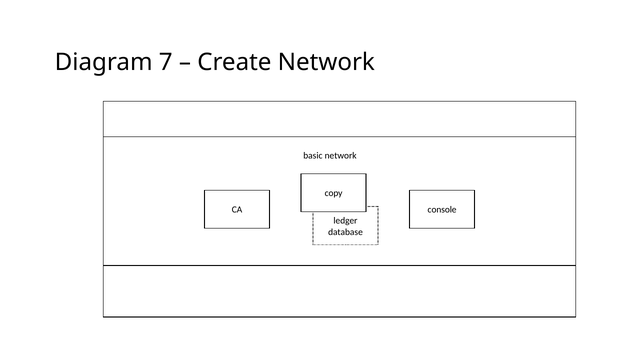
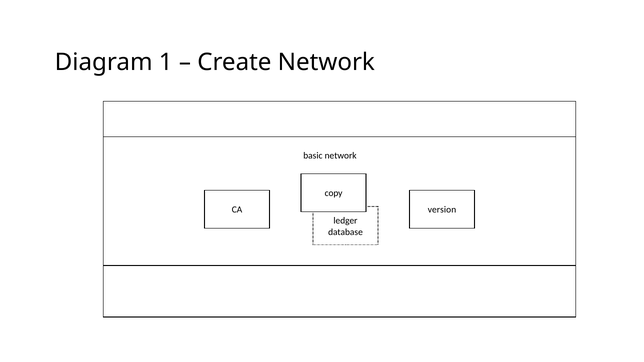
7: 7 -> 1 (166, 62)
console: console -> version (442, 210)
